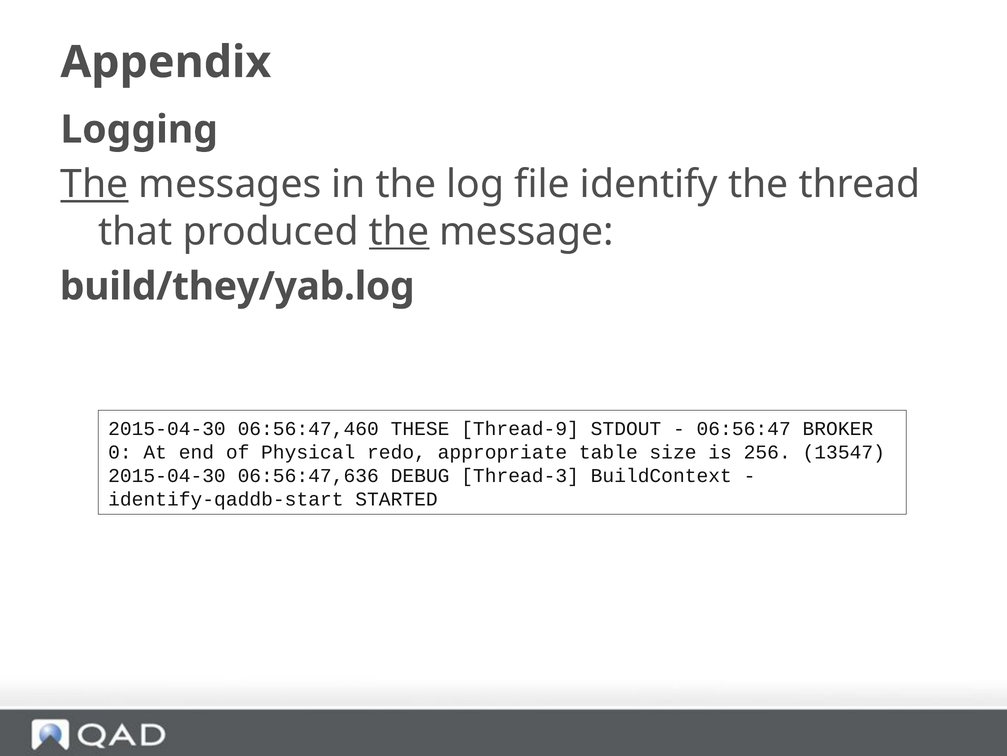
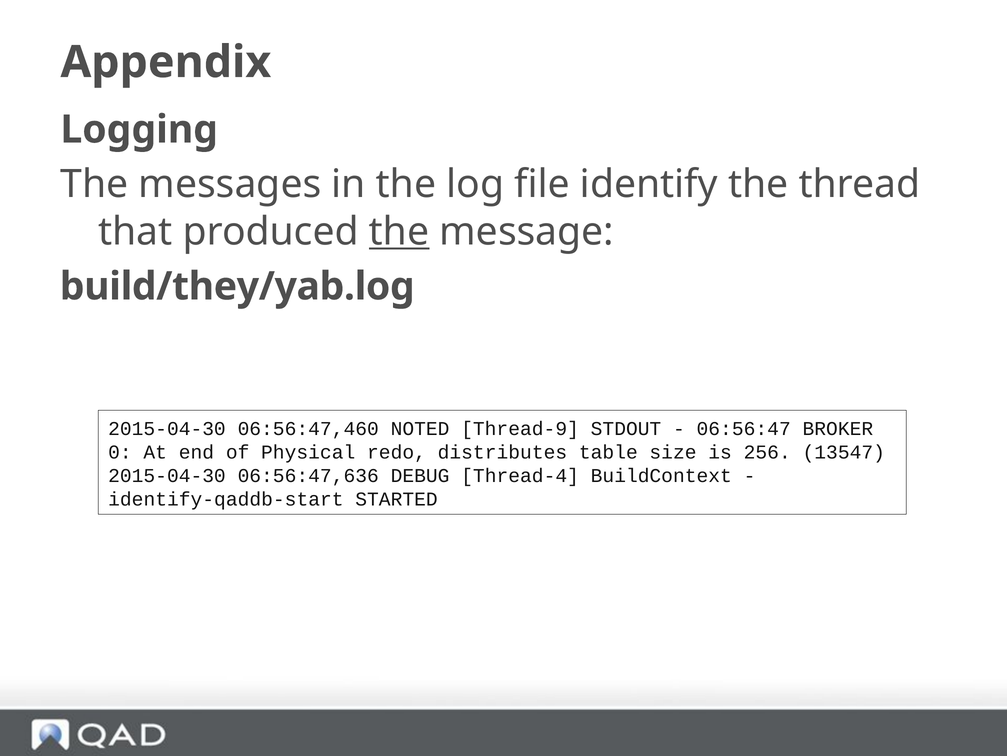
The underline: present -> none (94, 184)
THESE: THESE -> NOTED (420, 428)
appropriate: appropriate -> distributes (502, 452)
Thread-3: Thread-3 -> Thread-4 (520, 475)
